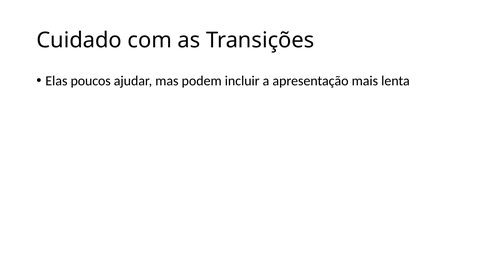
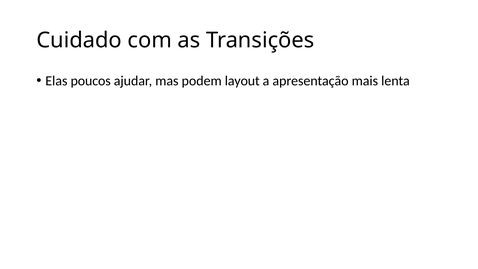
incluir: incluir -> layout (242, 81)
